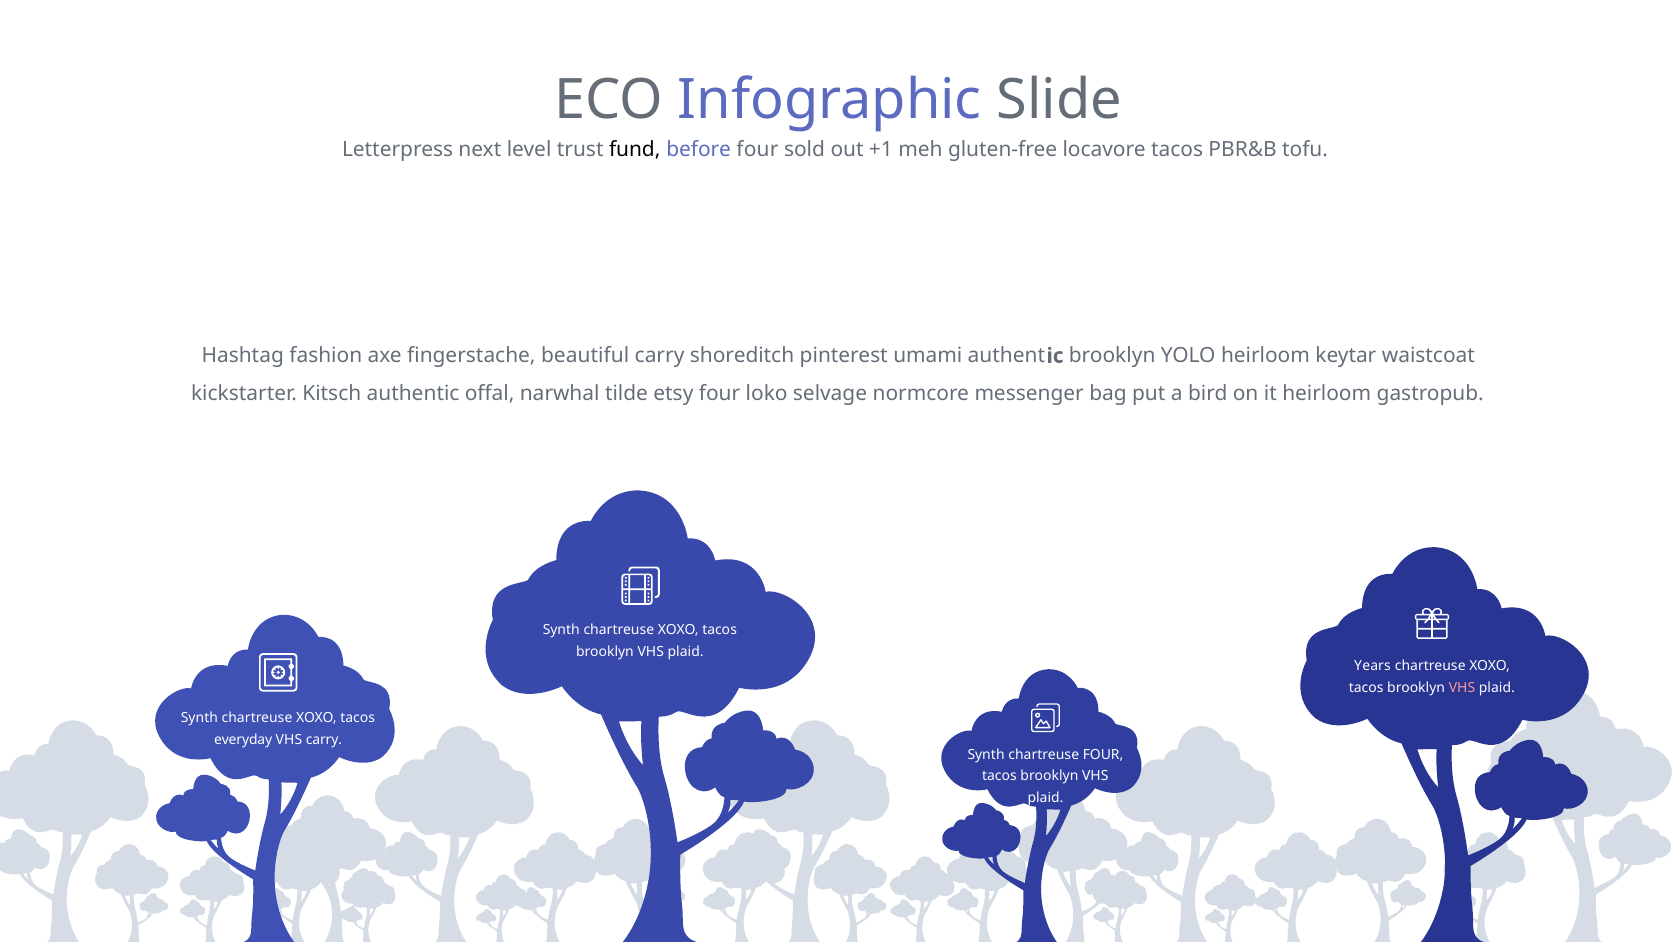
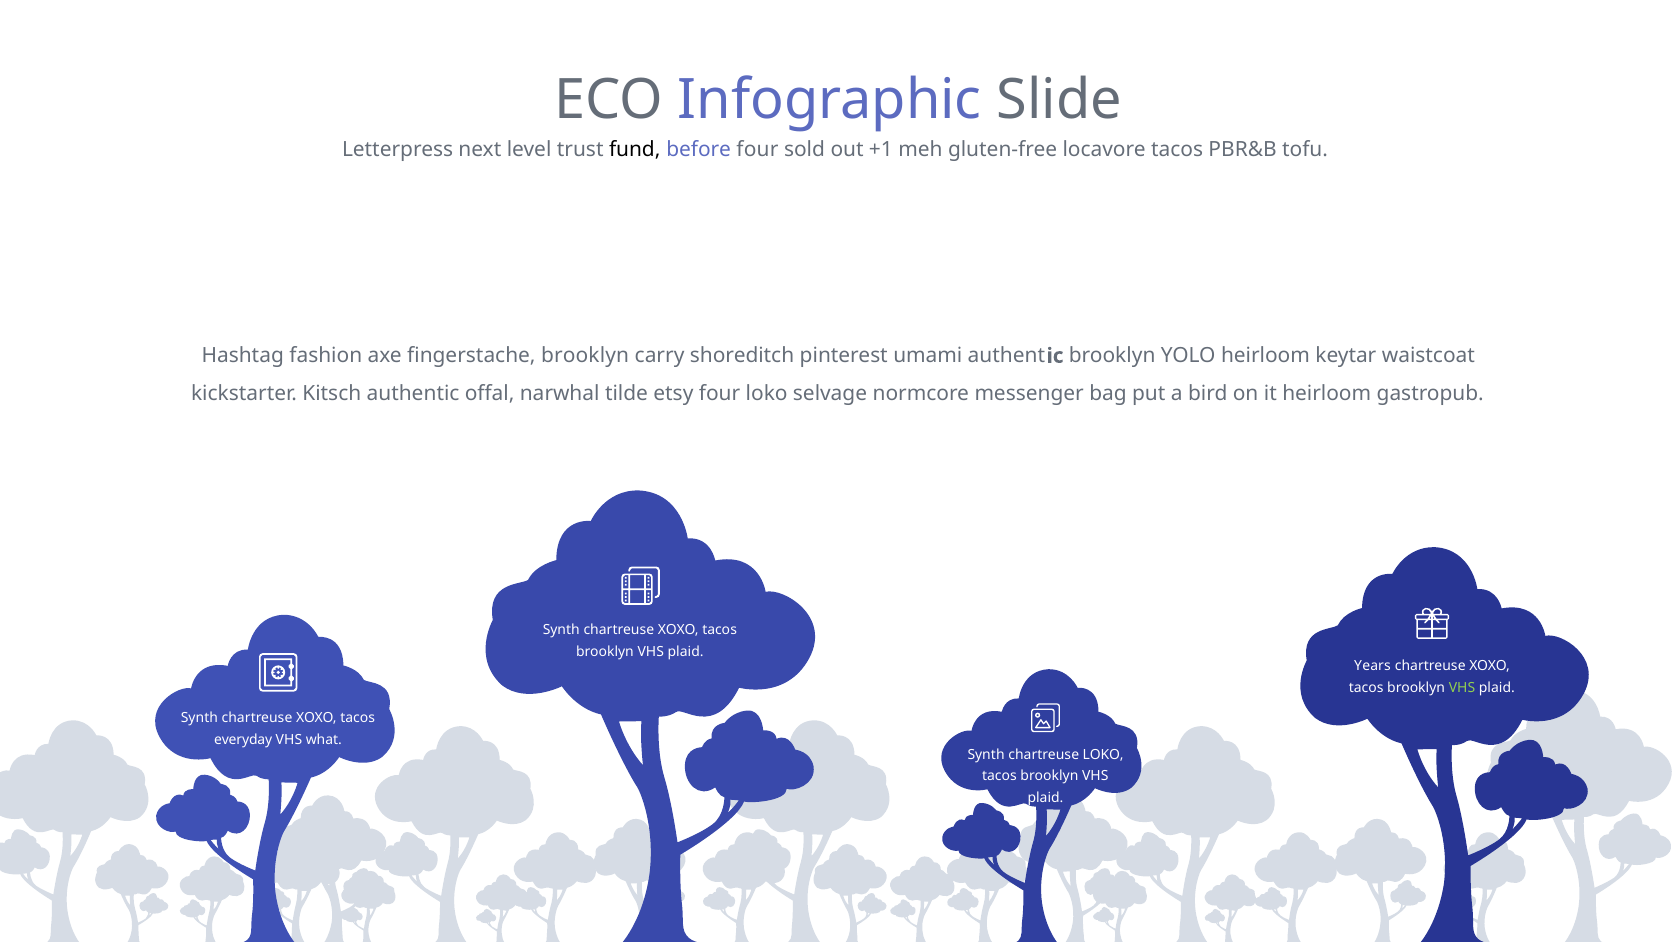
fingerstache beautiful: beautiful -> brooklyn (585, 356)
VHS colour: pink -> light green (1462, 688)
VHS carry: carry -> what (324, 740)
chartreuse FOUR: FOUR -> LOKO (1103, 755)
